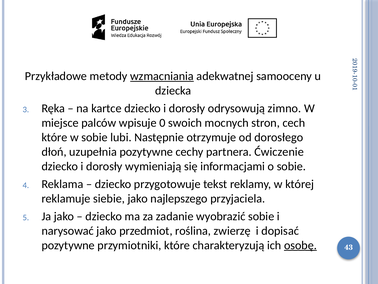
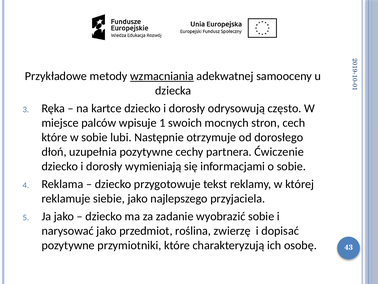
zimno: zimno -> często (285, 108)
wpisuje 0: 0 -> 1 (162, 123)
osobę underline: present -> none (300, 245)
